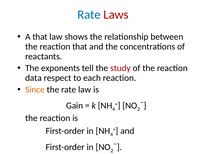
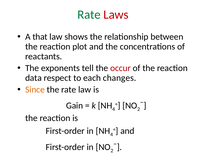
Rate colour: blue -> green (89, 15)
reaction that: that -> plot (80, 47)
study: study -> occur (121, 68)
each reaction: reaction -> changes (120, 78)
